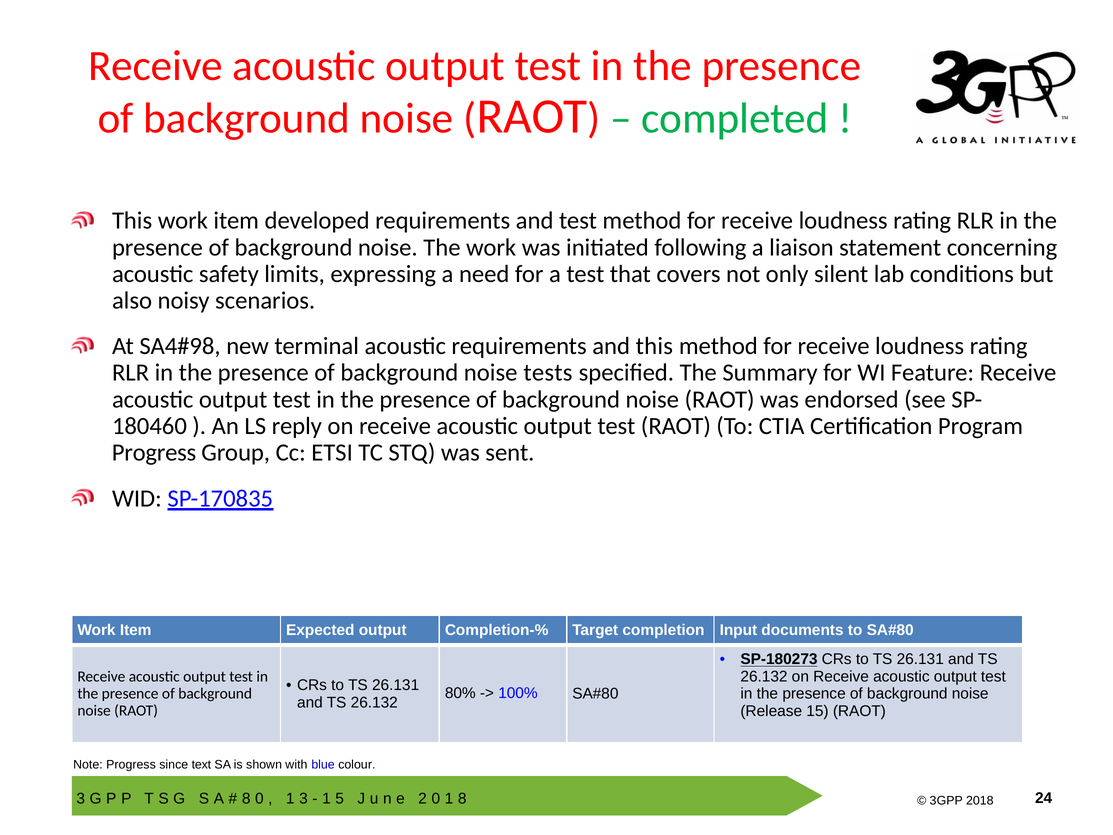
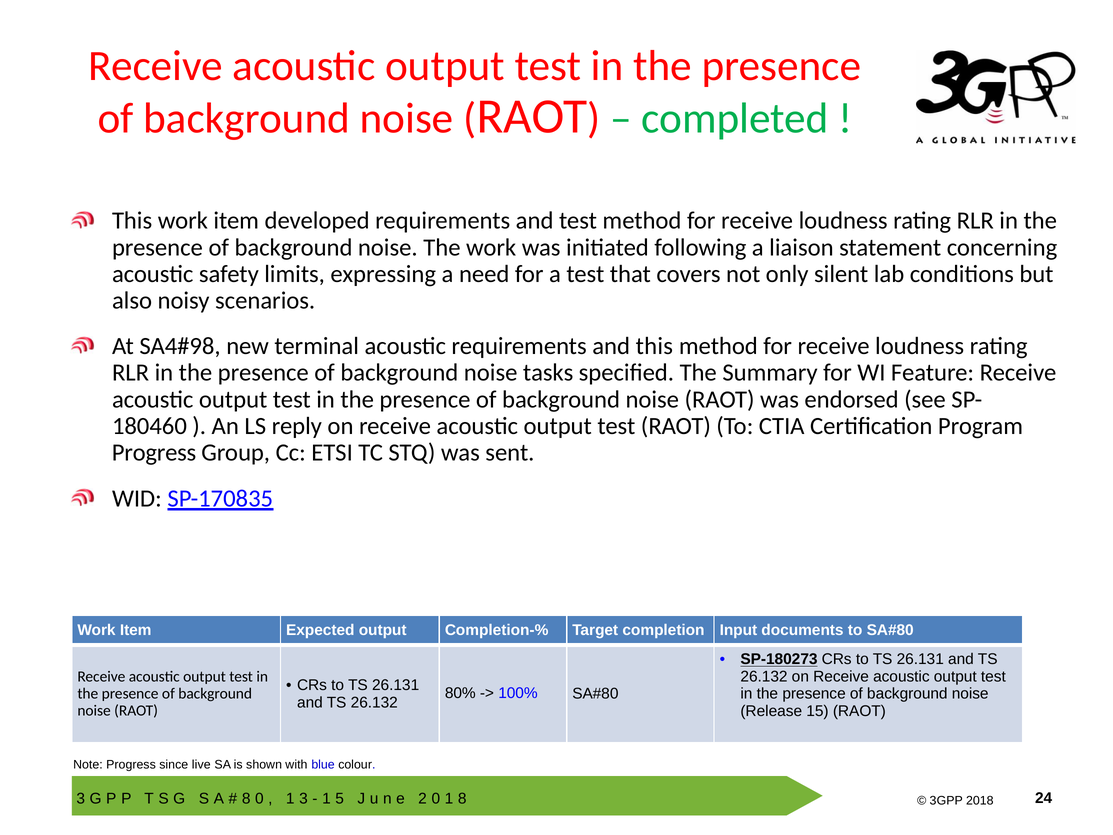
tests: tests -> tasks (548, 373)
text: text -> live (201, 764)
